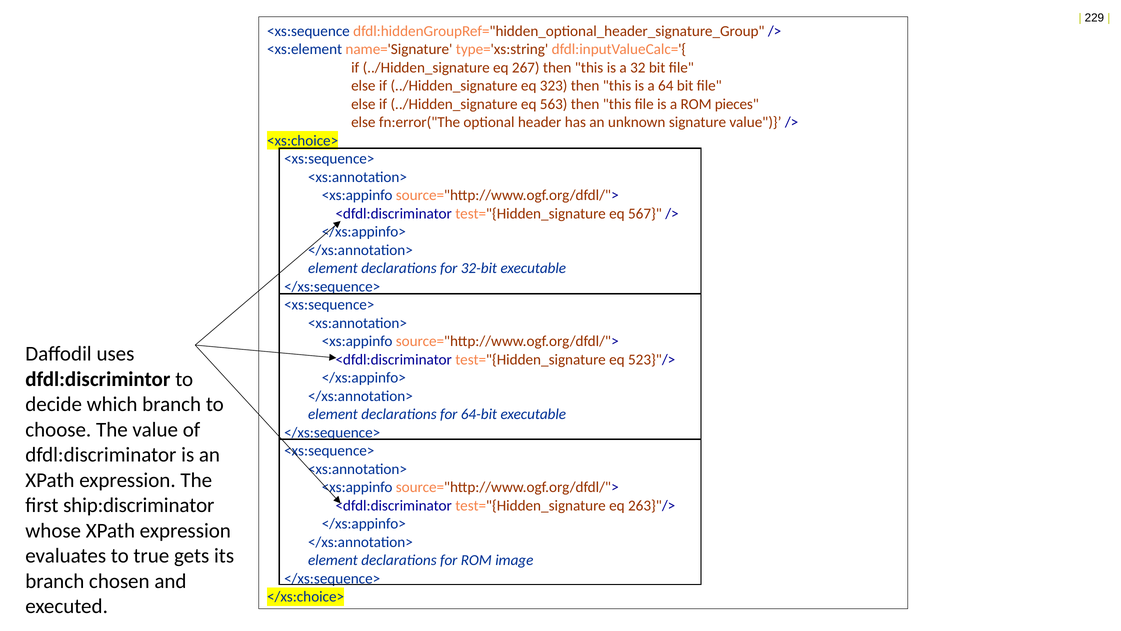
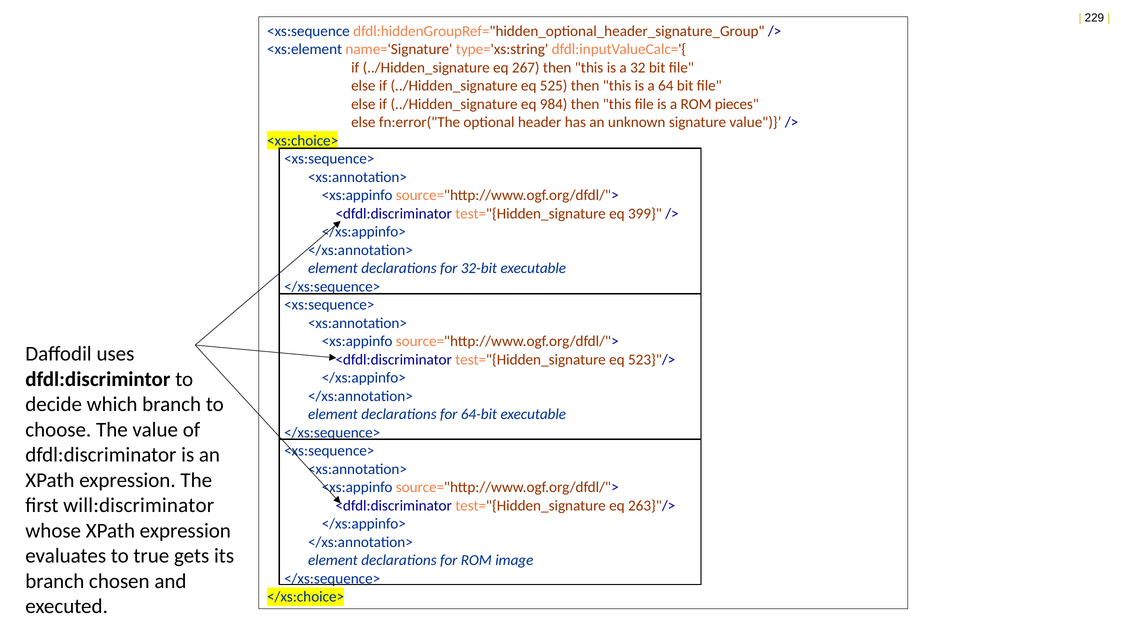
323: 323 -> 525 (554, 86)
563: 563 -> 984 (554, 104)
567: 567 -> 399 (645, 213)
ship:discriminator: ship:discriminator -> will:discriminator (139, 505)
